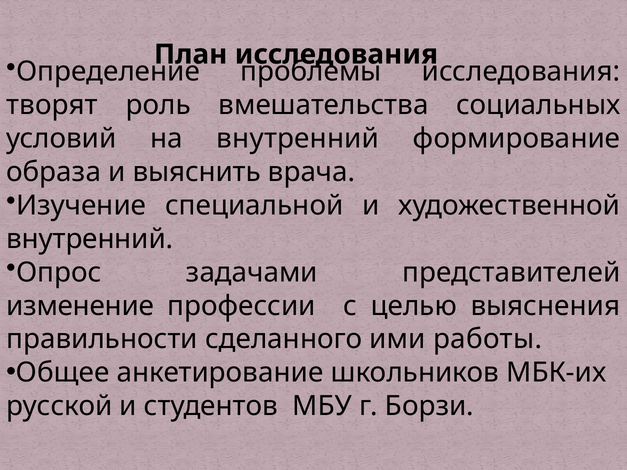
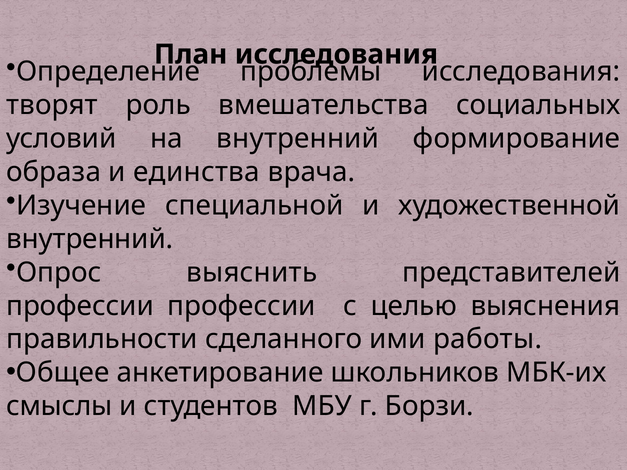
выяснить: выяснить -> единства (197, 172)
задачами: задачами -> выяснить (252, 273)
изменение: изменение -> профессии (80, 306)
русской: русской -> смыслы (59, 406)
